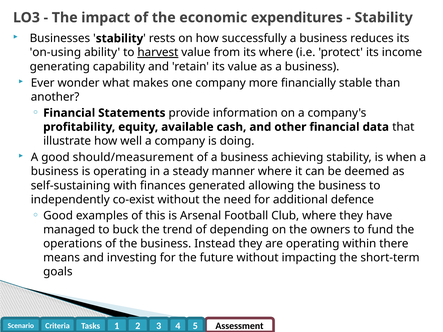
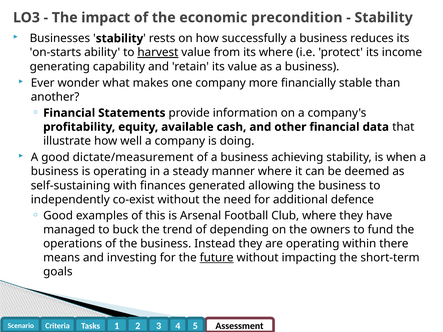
expenditures: expenditures -> precondition (297, 18)
on-using: on-using -> on-starts (55, 53)
should/measurement: should/measurement -> dictate/measurement (133, 158)
future underline: none -> present (217, 258)
